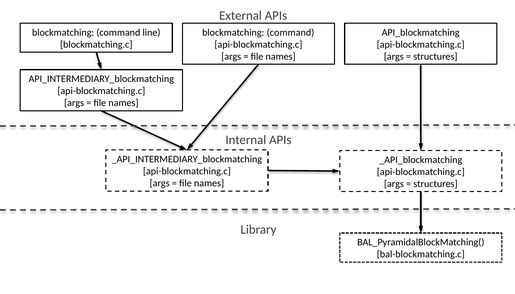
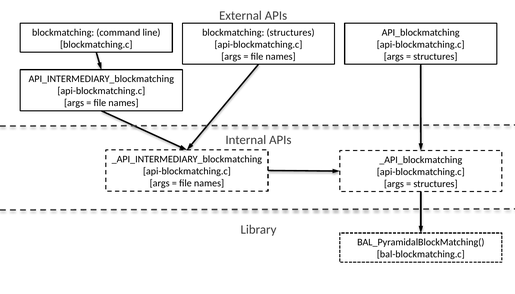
command: command -> structures (291, 32)
